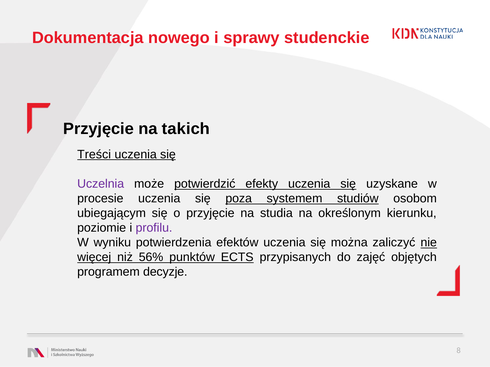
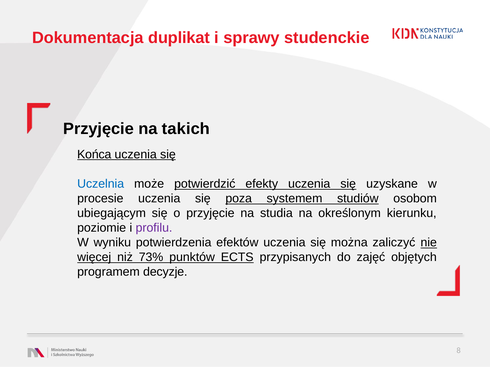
nowego: nowego -> duplikat (179, 38)
Treści: Treści -> Końca (94, 155)
Uczelnia colour: purple -> blue (101, 184)
56%: 56% -> 73% (151, 258)
